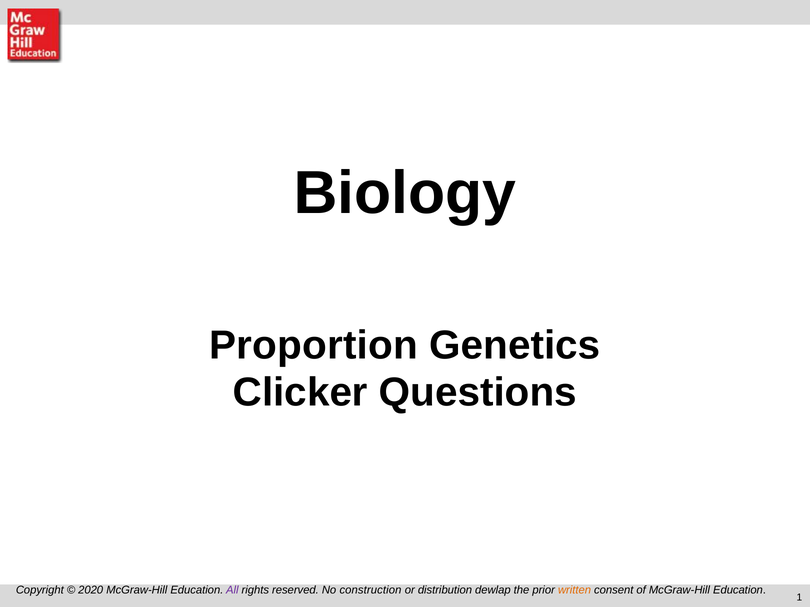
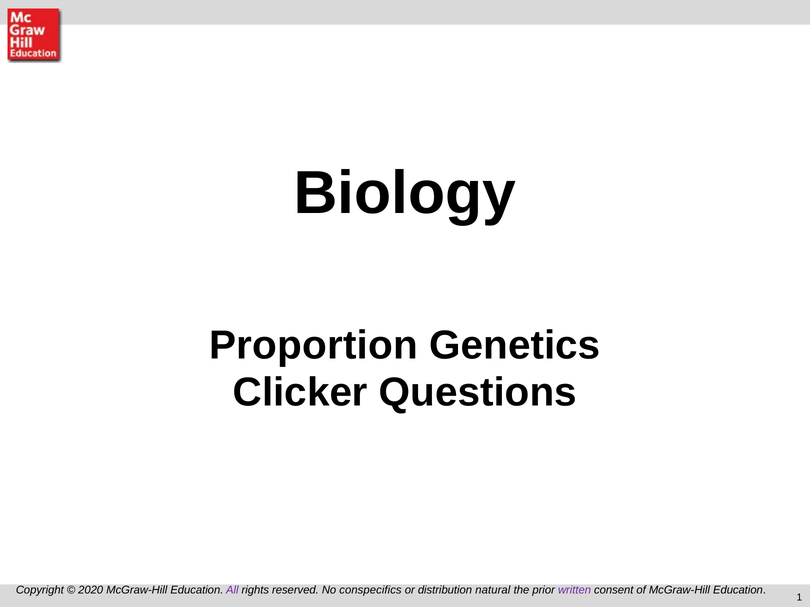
construction: construction -> conspecifics (370, 590)
dewlap: dewlap -> natural (493, 590)
written colour: orange -> purple (575, 590)
